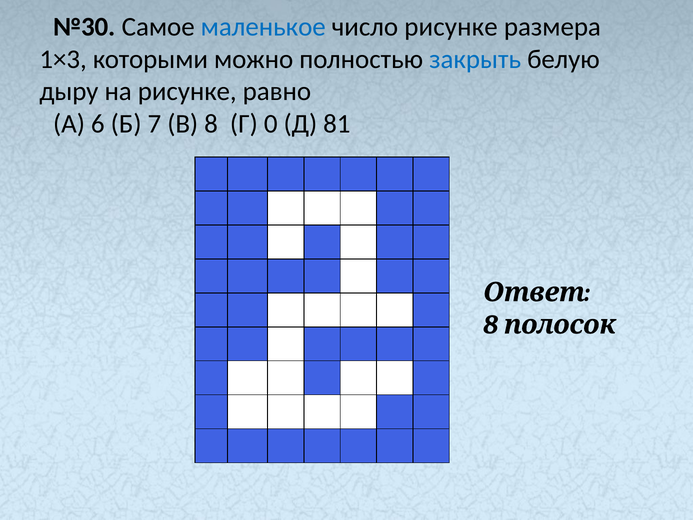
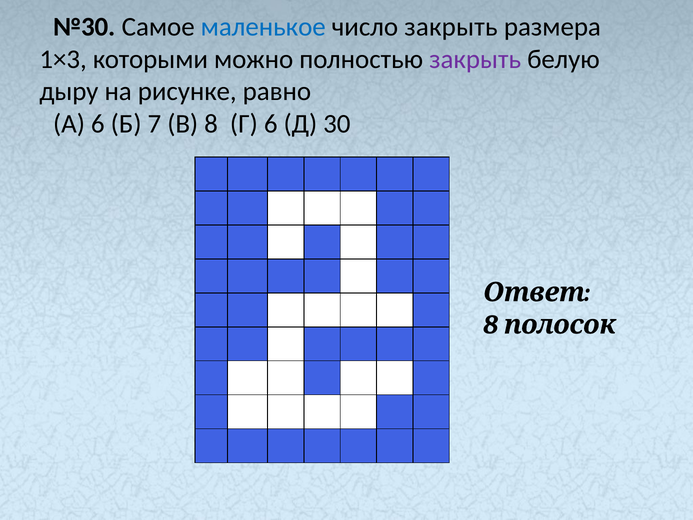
число рисунке: рисунке -> закрыть (451, 27)
закрыть colour: blue -> purple (475, 59)
Г 0: 0 -> 6 (271, 124)
81: 81 -> 30 (337, 124)
